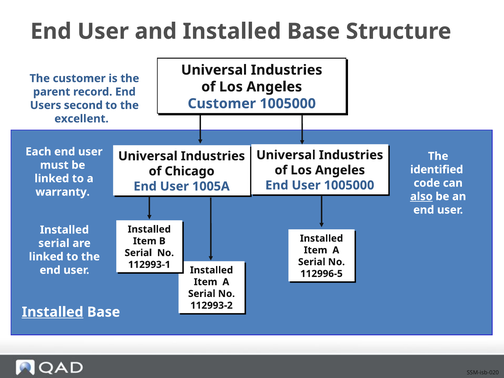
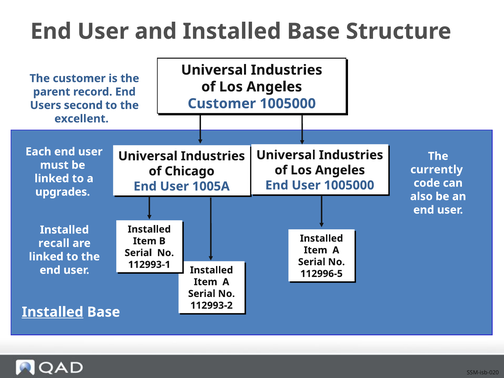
identified: identified -> currently (437, 170)
warranty: warranty -> upgrades (63, 192)
also underline: present -> none (421, 196)
serial: serial -> recall (54, 243)
